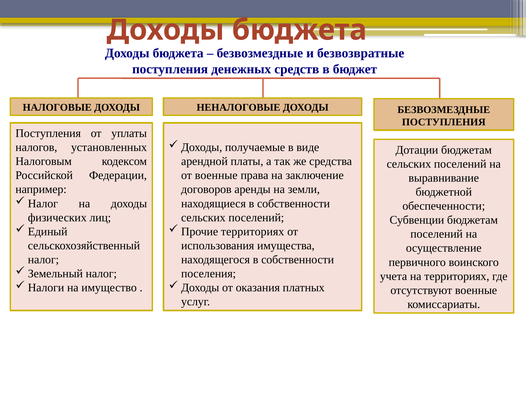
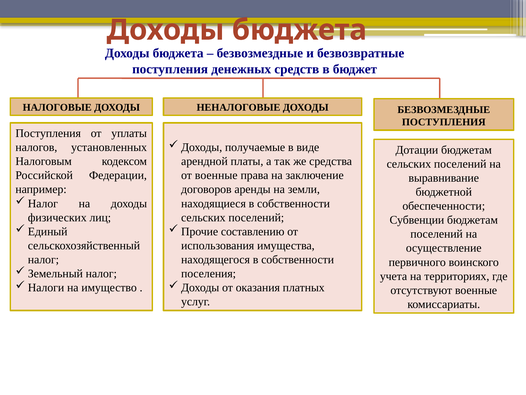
территориях: территориях -> составлению (253, 231)
